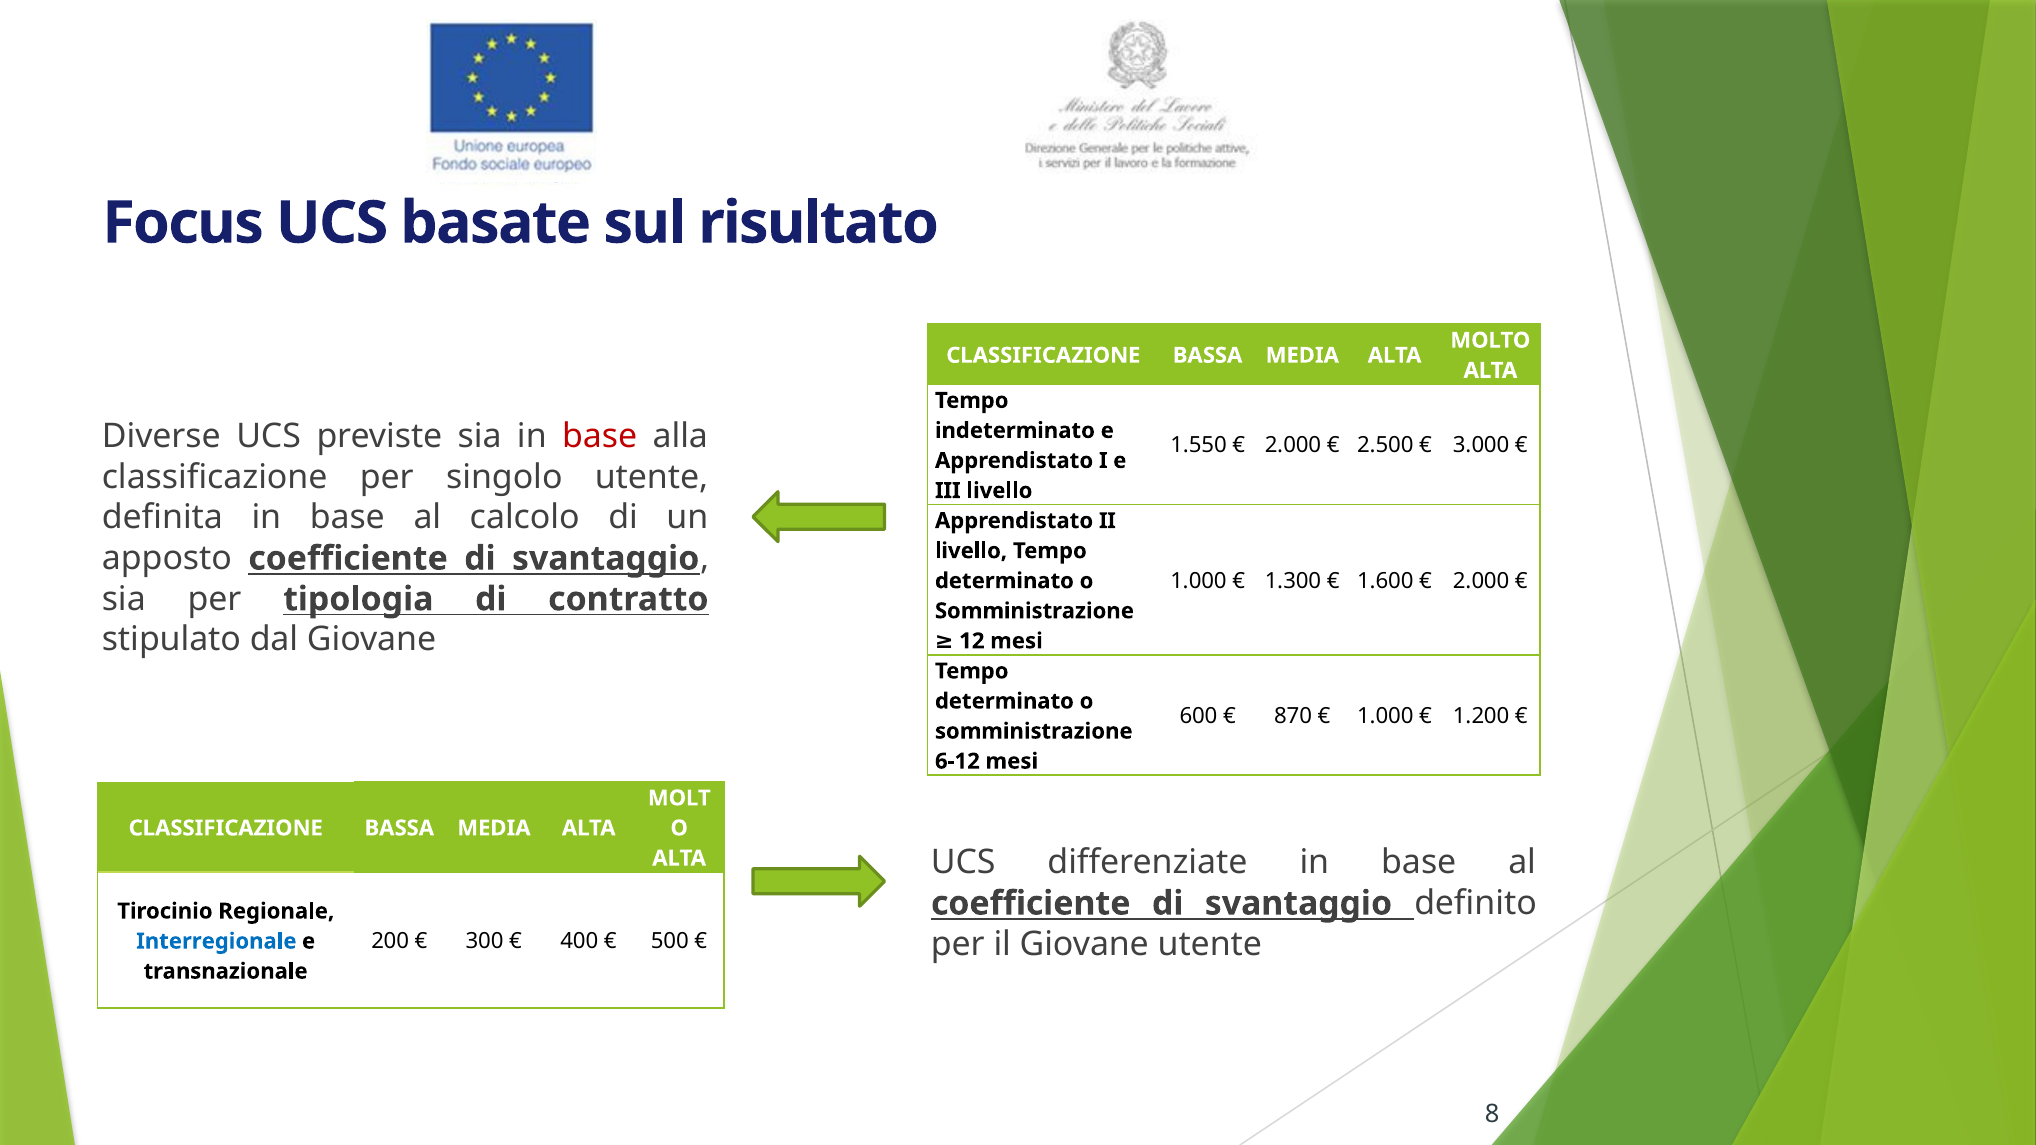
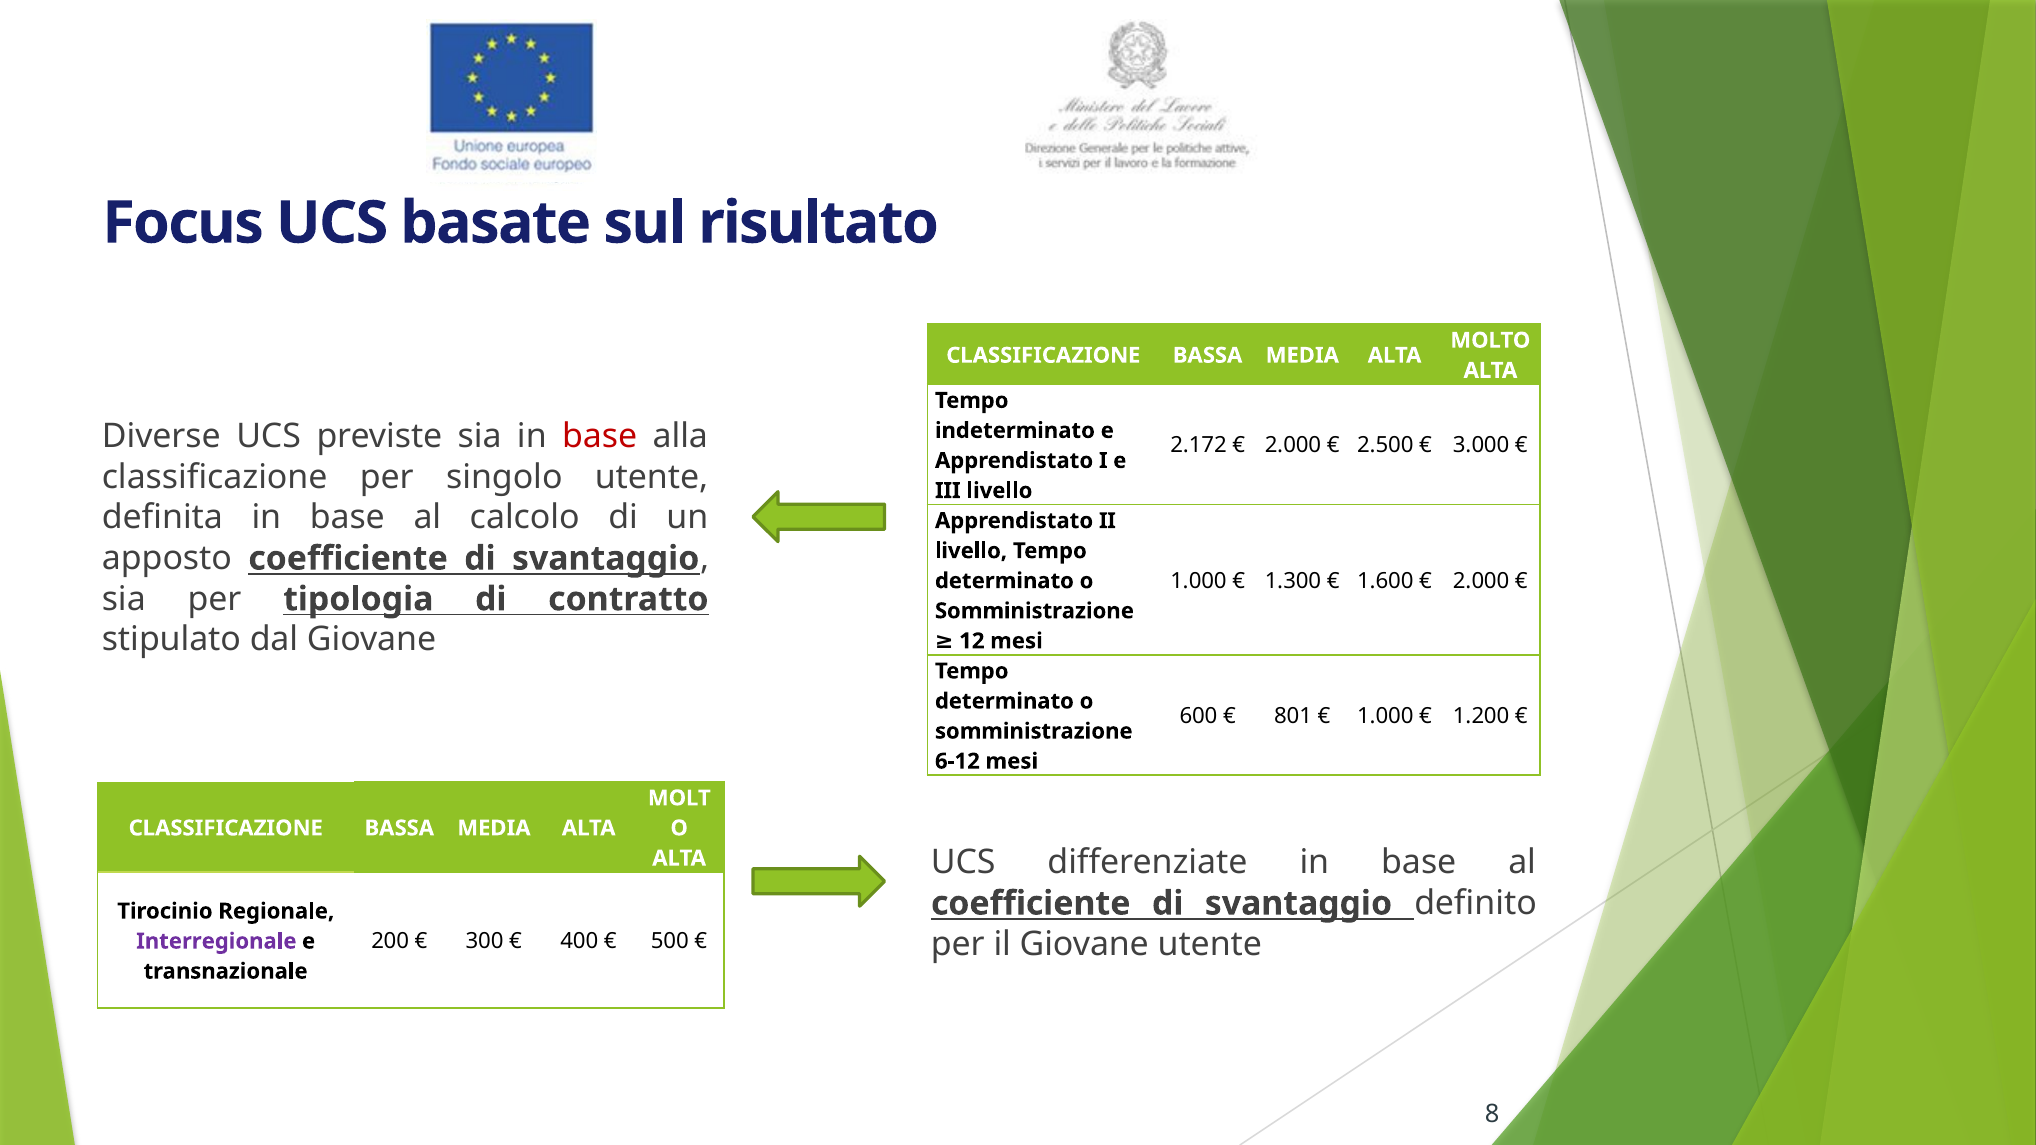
1.550: 1.550 -> 2.172 (1199, 446)
870: 870 -> 801 (1293, 716)
Interregionale colour: blue -> purple (216, 941)
